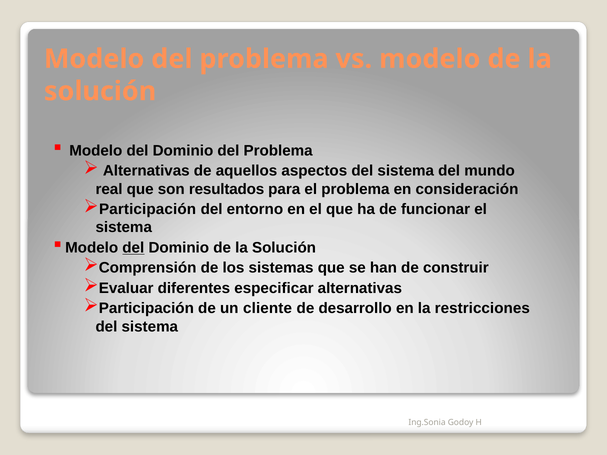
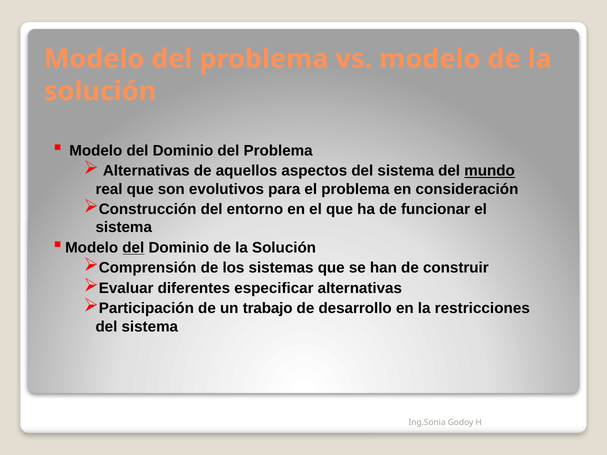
mundo underline: none -> present (490, 171)
resultados: resultados -> evolutivos (227, 189)
Participación: Participación -> Construcción (148, 209)
cliente: cliente -> trabajo (268, 309)
